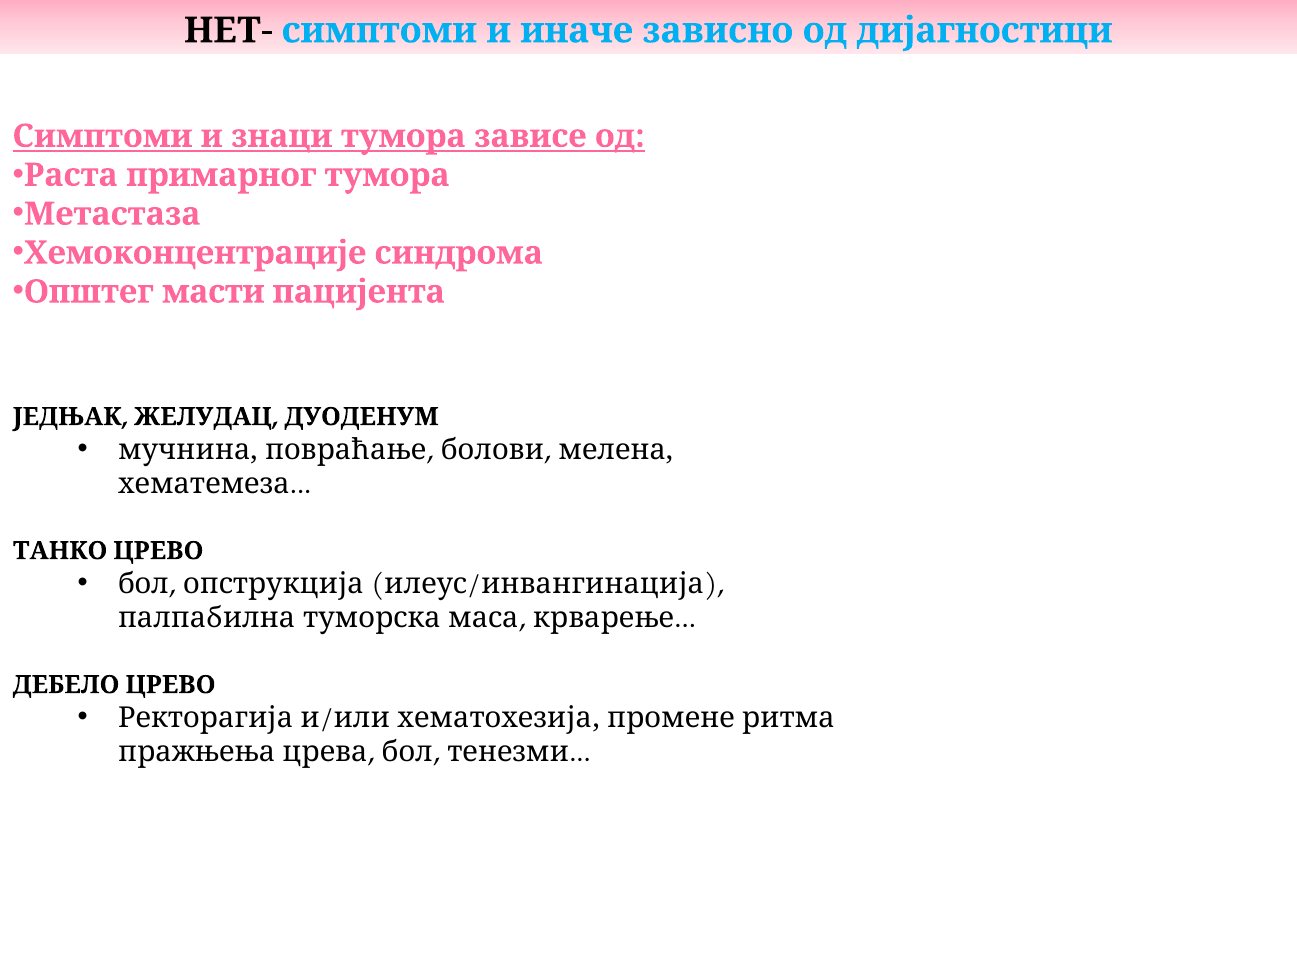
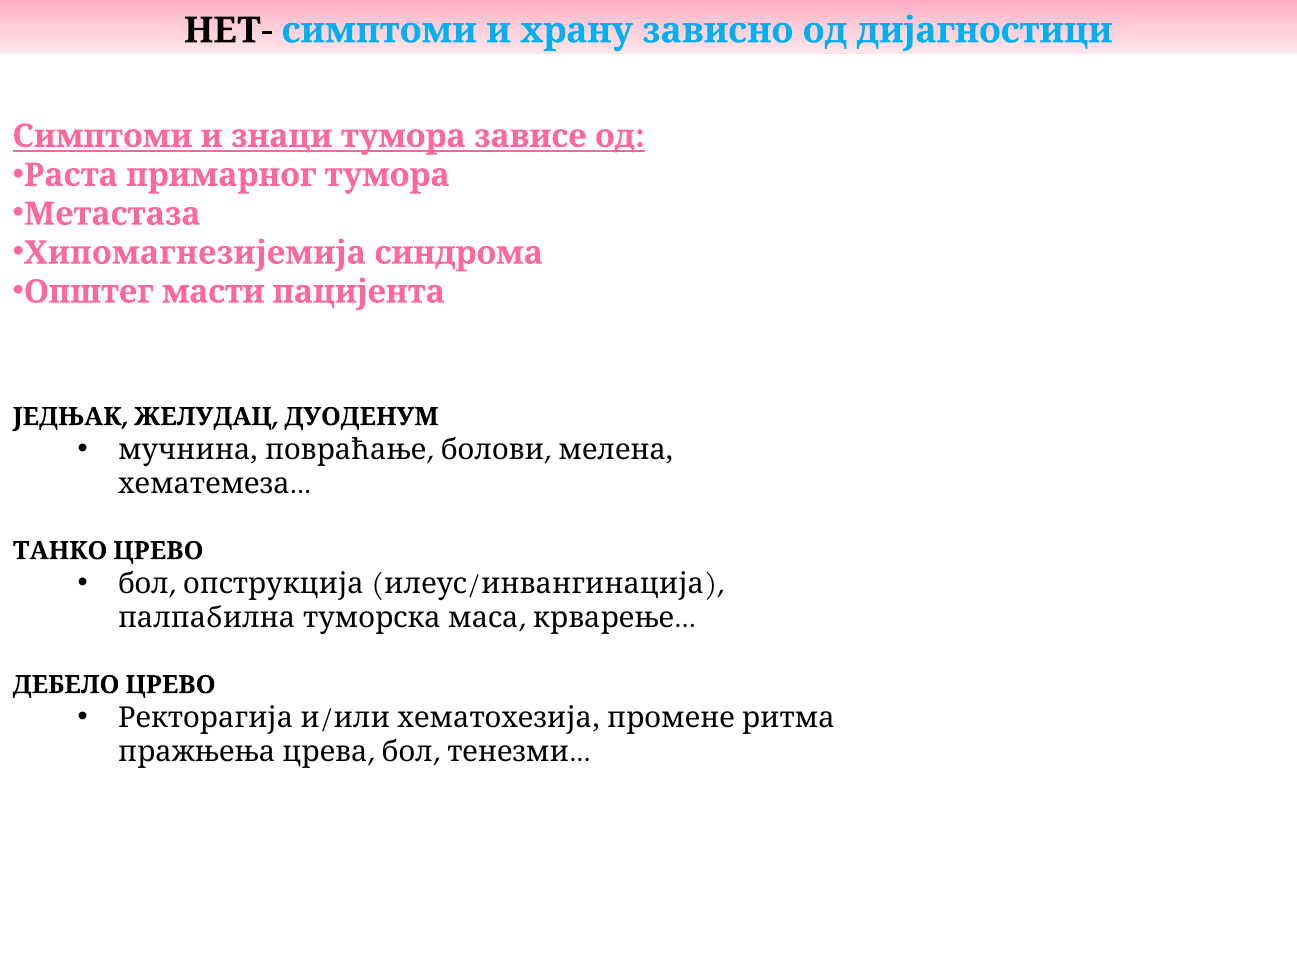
иначе: иначе -> храну (577, 30)
Хемоконцентрације: Хемоконцентрације -> Хипомагнезијемија (195, 253)
